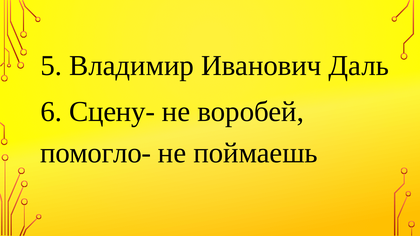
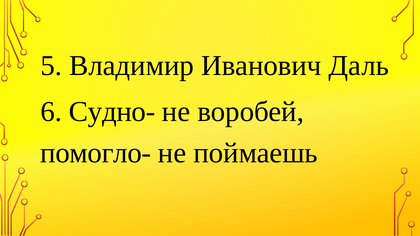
Сцену-: Сцену- -> Судно- (112, 112)
